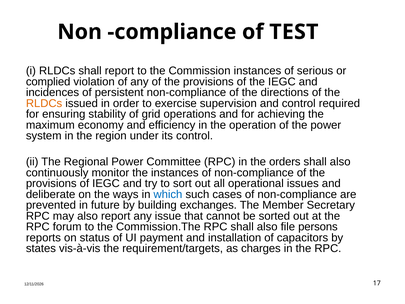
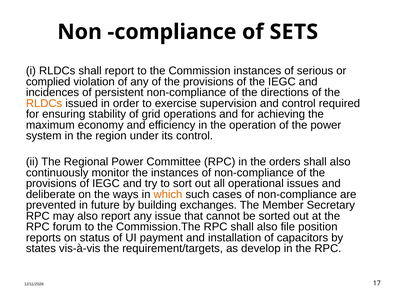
TEST: TEST -> SETS (294, 32)
which colour: blue -> orange (168, 194)
persons: persons -> position (318, 227)
charges: charges -> develop (261, 248)
